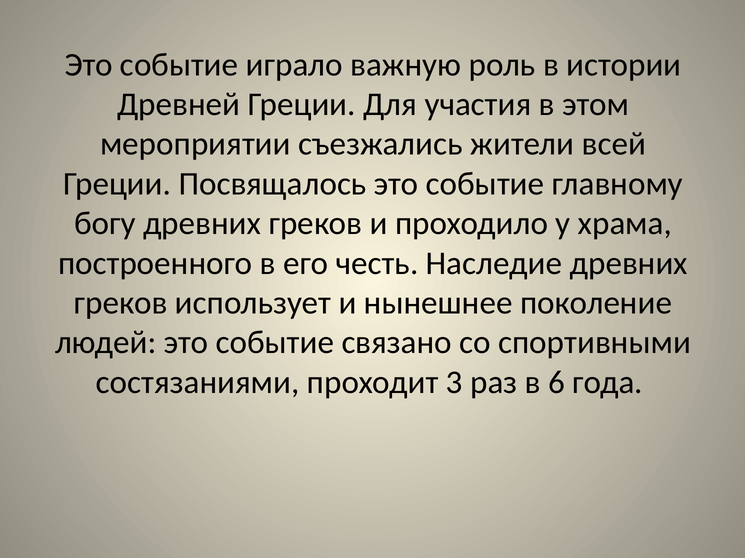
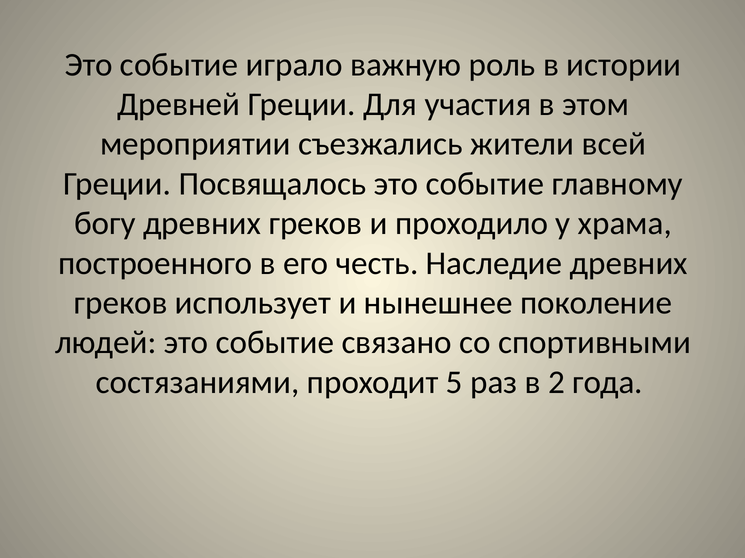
3: 3 -> 5 (454, 383)
6: 6 -> 2 (557, 383)
